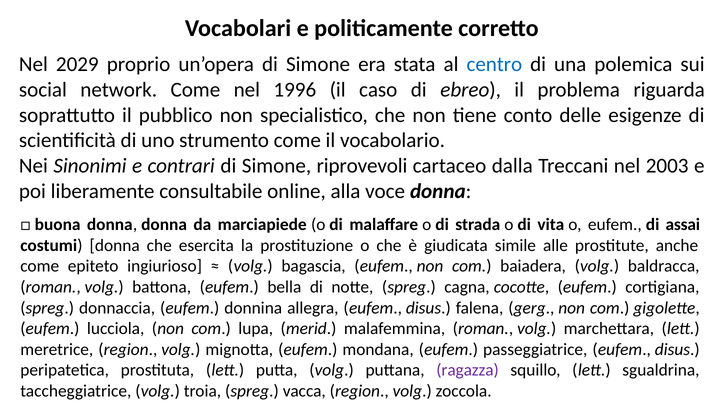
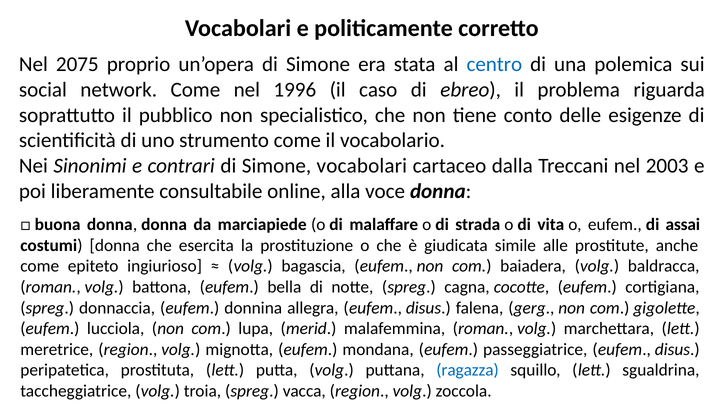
2029: 2029 -> 2075 (77, 65)
Simone riprovevoli: riprovevoli -> vocabolari (362, 166)
ragazza colour: purple -> blue (468, 370)
